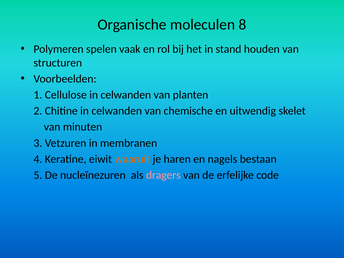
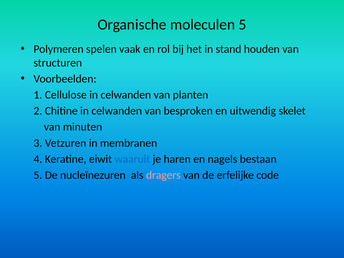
moleculen 8: 8 -> 5 (242, 25)
chemische: chemische -> besproken (188, 111)
waaruit colour: orange -> blue (132, 159)
